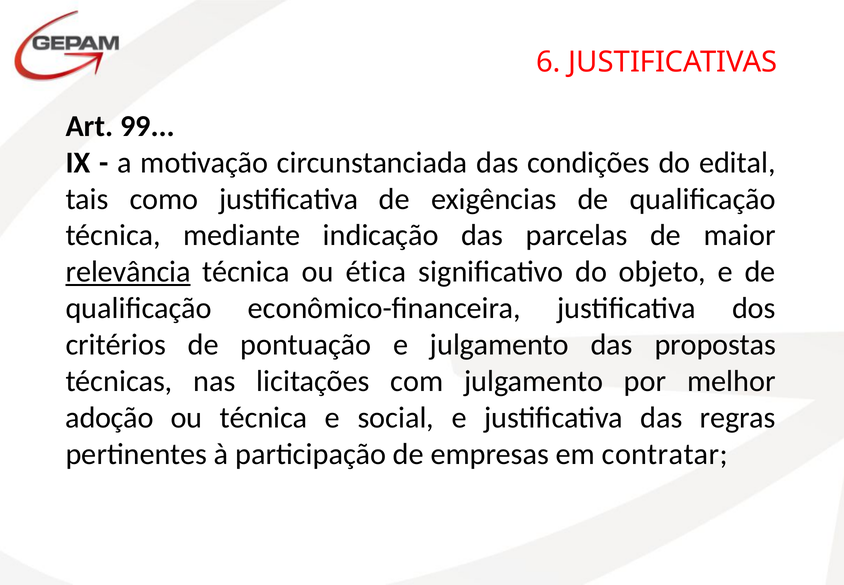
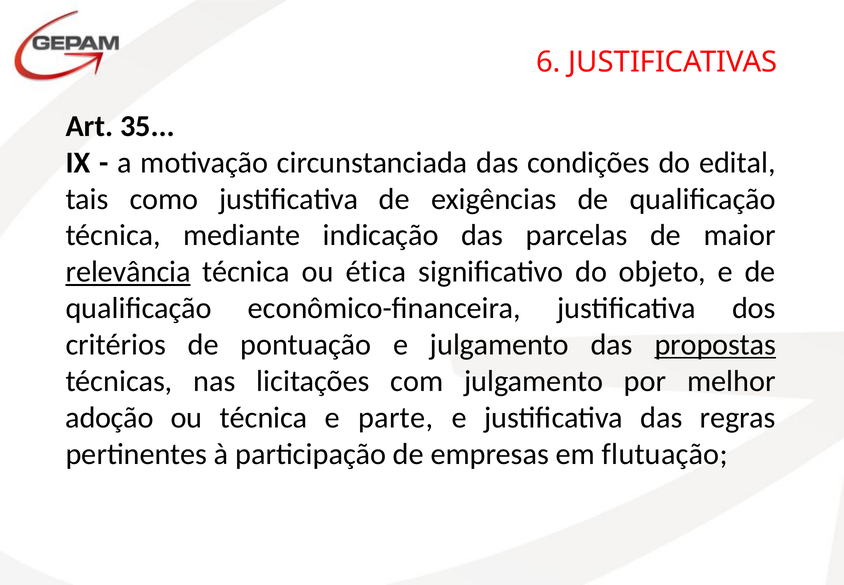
99: 99 -> 35 (147, 126)
propostas underline: none -> present (715, 344)
social: social -> parte (396, 417)
contratar: contratar -> flutuação (665, 453)
